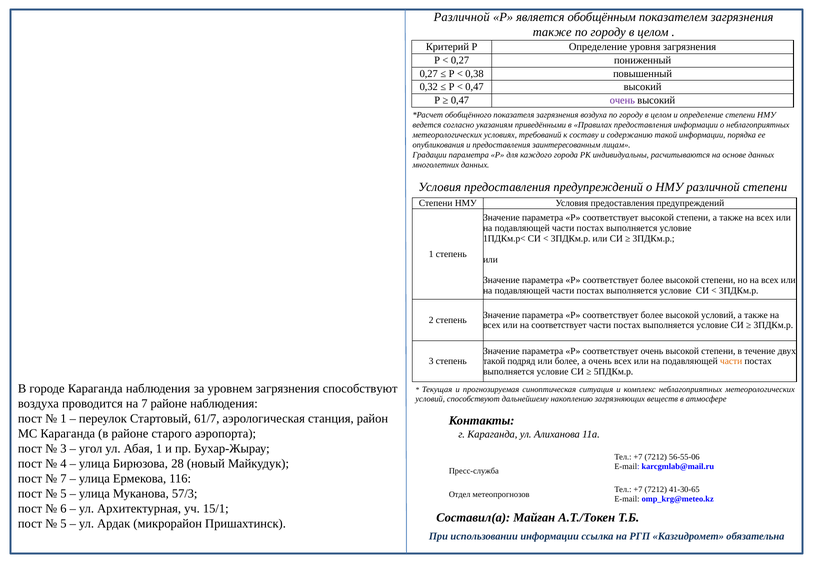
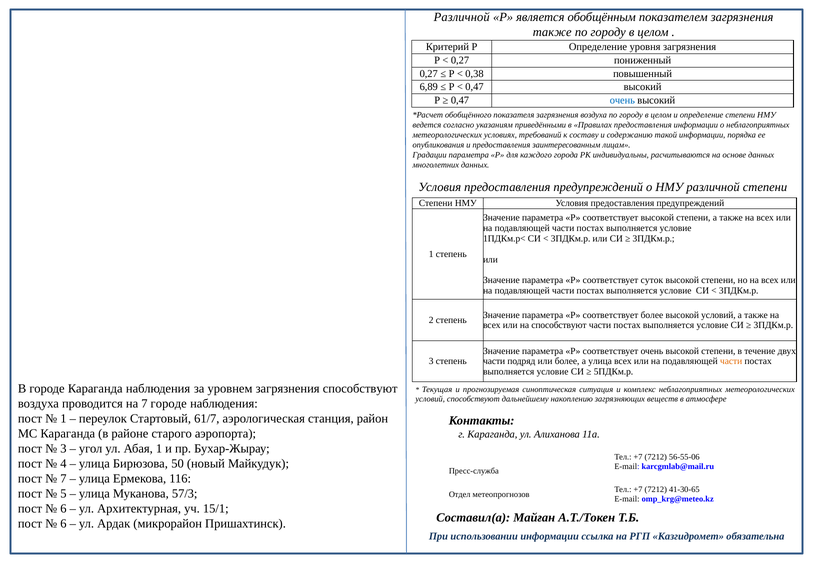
0,32: 0,32 -> 6,89 (429, 87)
очень colour: purple -> blue (622, 100)
более: более -> суток (652, 280)
на соответствует: соответствует -> способствуют (559, 325)
такой: такой -> части (494, 361)
а очень: очень -> улица (600, 361)
7 районе: районе -> городе (169, 404)
28: 28 -> 50 (178, 464)
5: 5 -> 6 (63, 524)
